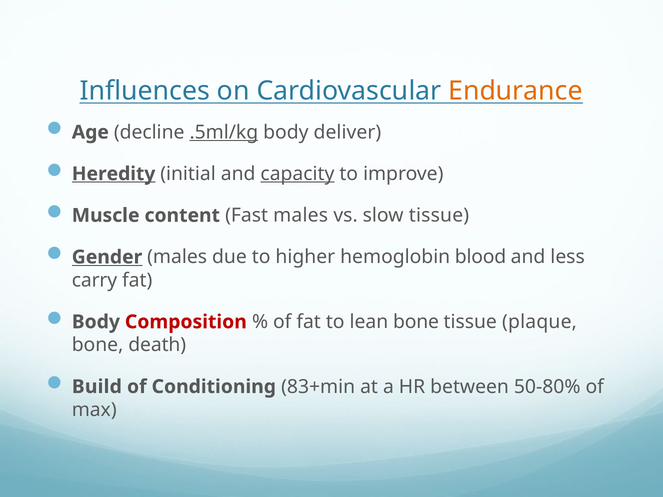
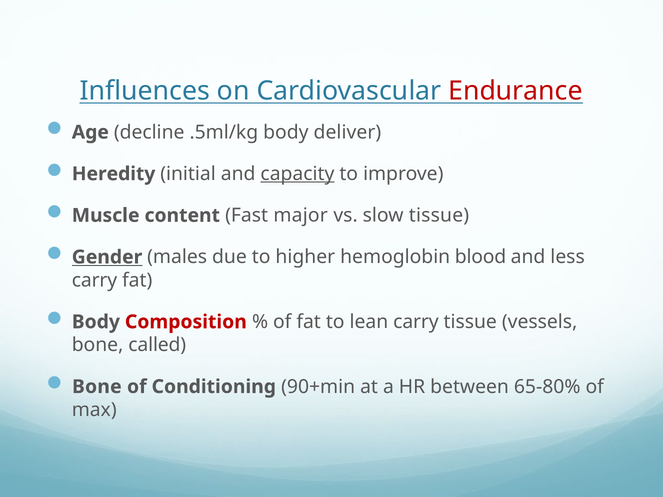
Endurance colour: orange -> red (515, 91)
.5ml/kg underline: present -> none (224, 132)
Heredity underline: present -> none (114, 174)
Fast males: males -> major (301, 216)
lean bone: bone -> carry (416, 322)
plaque: plaque -> vessels (540, 322)
death: death -> called (157, 345)
Build: Build -> Bone (97, 387)
83+min: 83+min -> 90+min (318, 387)
50-80%: 50-80% -> 65-80% (547, 387)
